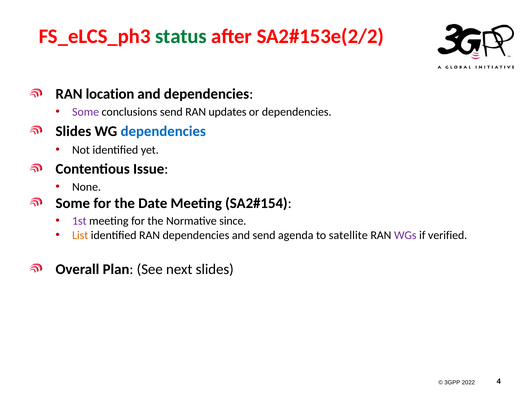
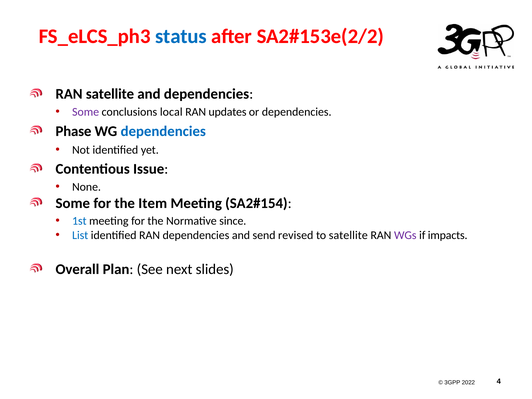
status colour: green -> blue (181, 36)
RAN location: location -> satellite (110, 94)
conclusions send: send -> local (171, 112)
Slides: Slides -> Phase (73, 131)
Date: Date -> Item (153, 203)
1st colour: purple -> blue (79, 221)
List colour: orange -> blue (80, 235)
agenda: agenda -> revised (296, 235)
verified: verified -> impacts (448, 235)
